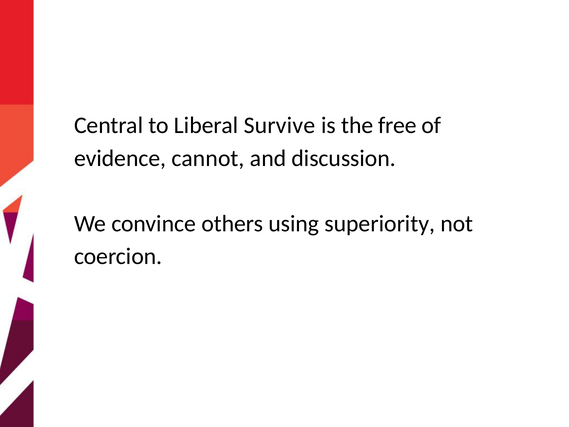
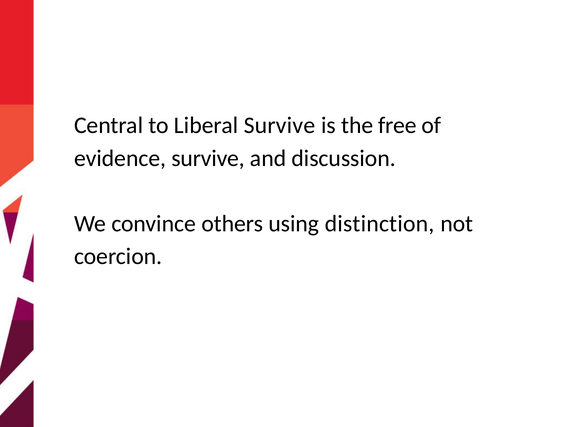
evidence cannot: cannot -> survive (208, 158)
superiority: superiority -> distinction (380, 224)
